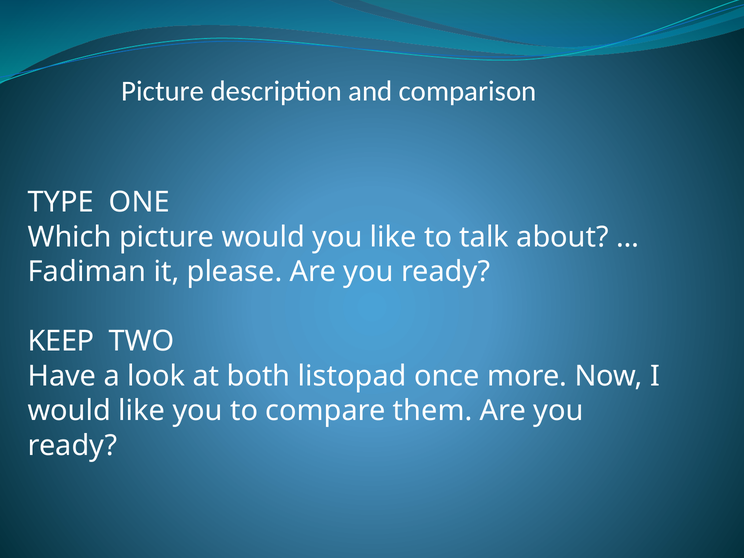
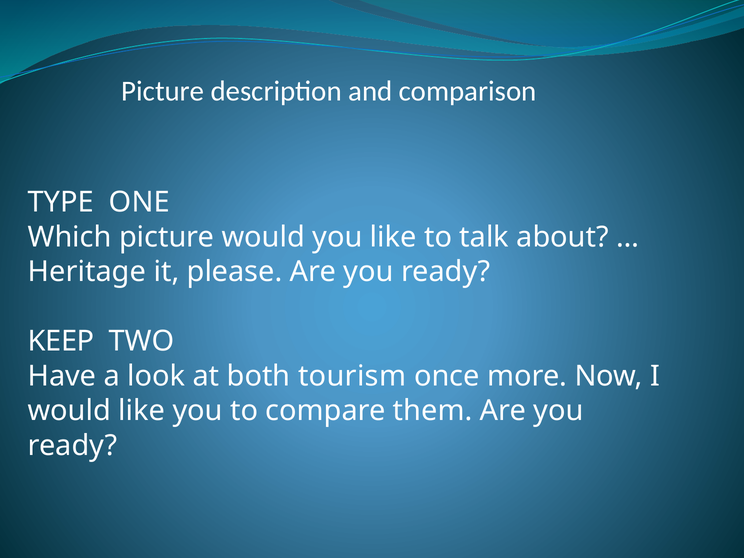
Fadiman: Fadiman -> Heritage (87, 272)
listopad: listopad -> tourism (352, 376)
